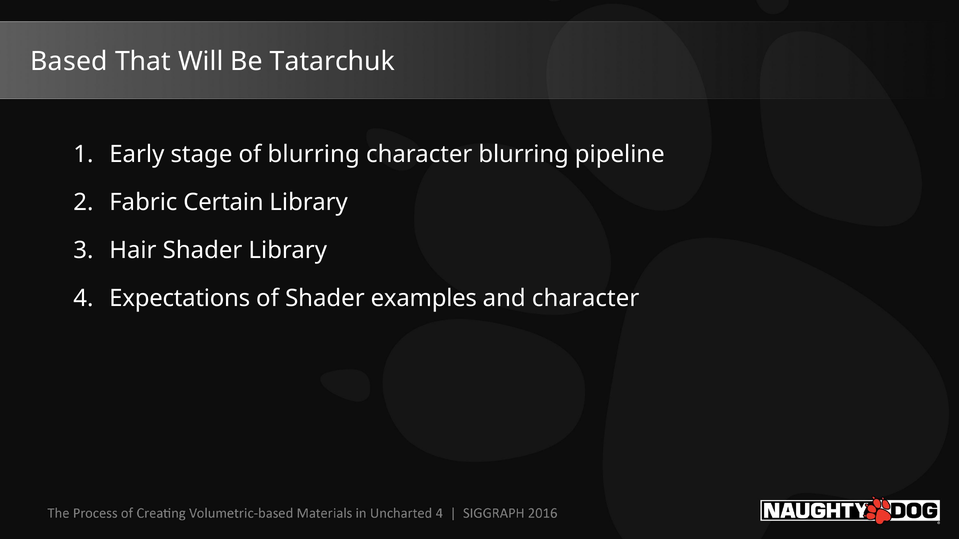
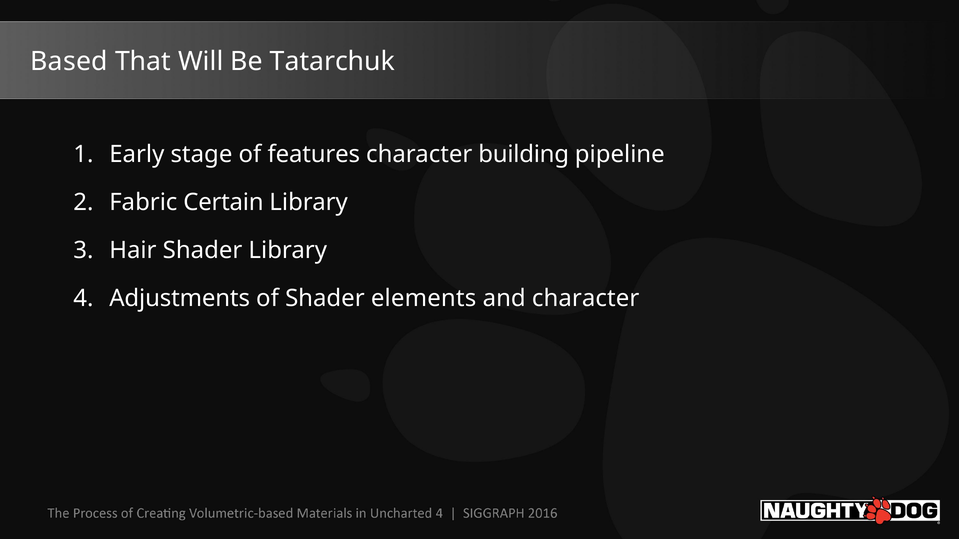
of blurring: blurring -> features (314, 155)
character blurring: blurring -> building (524, 155)
Expectations: Expectations -> Adjustments (180, 298)
examples: examples -> elements (424, 298)
